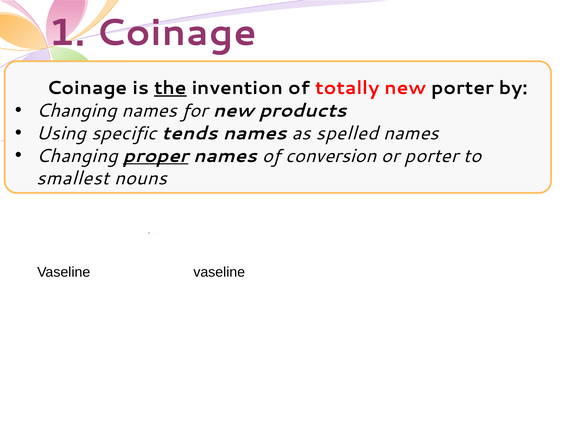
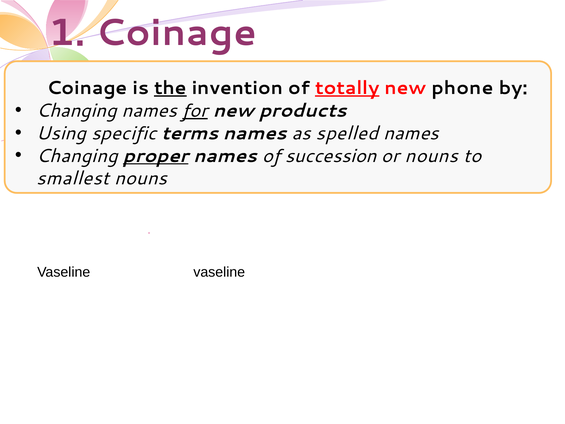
totally underline: none -> present (347, 88)
new porter: porter -> phone (462, 88)
for underline: none -> present (195, 110)
tends: tends -> terms (190, 133)
conversion: conversion -> succession (331, 156)
or porter: porter -> nouns (431, 156)
